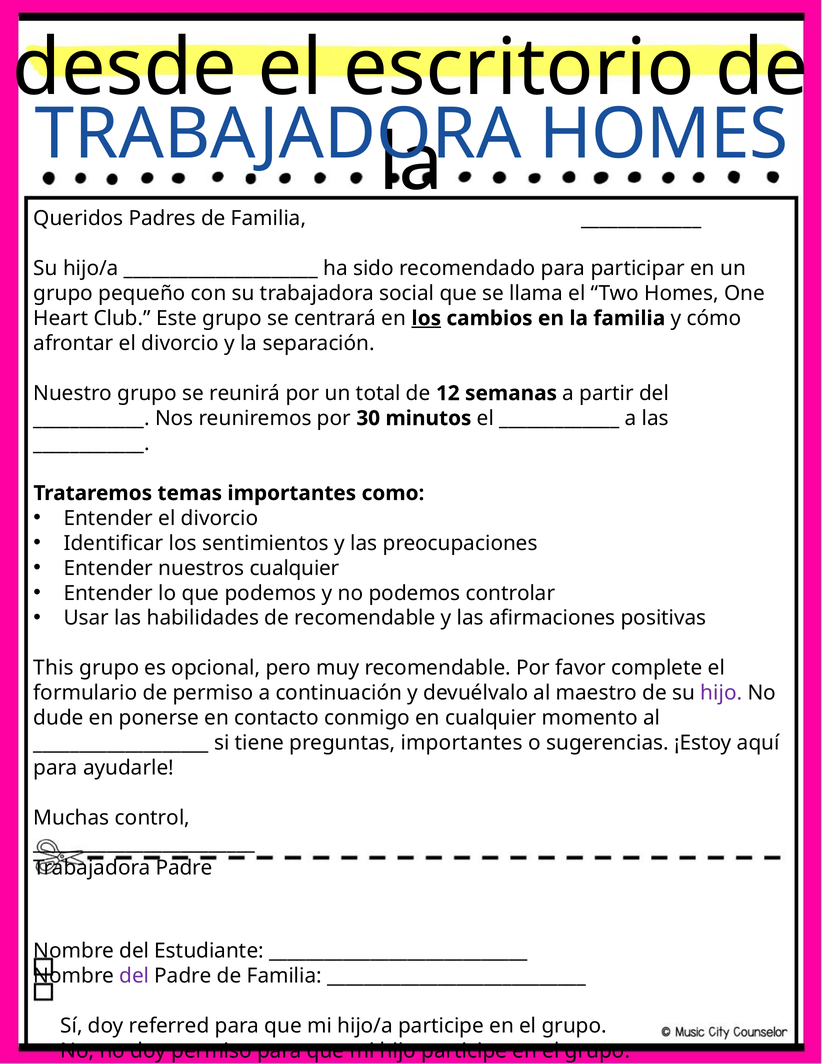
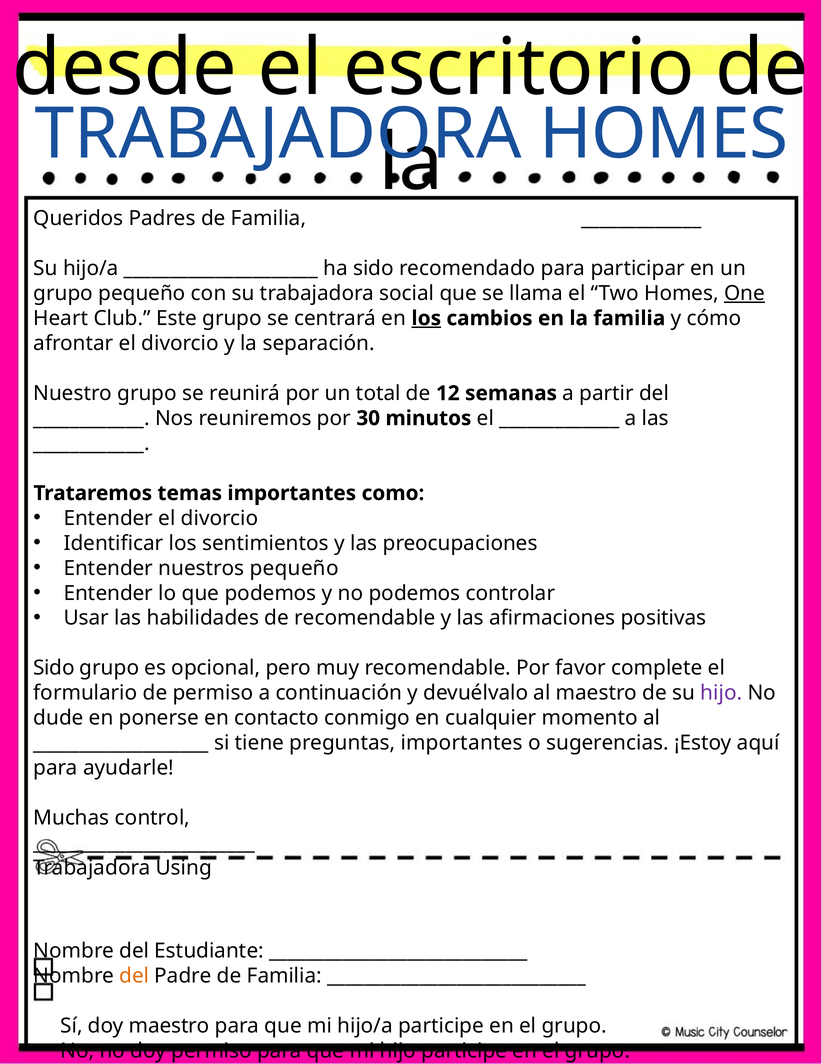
One underline: none -> present (745, 293)
nuestros cualquier: cualquier -> pequeño (294, 568)
This: This -> Sido (54, 668)
Trabajadora Padre: Padre -> Using (184, 868)
del colour: purple -> orange (134, 976)
doy referred: referred -> maestro (169, 1026)
